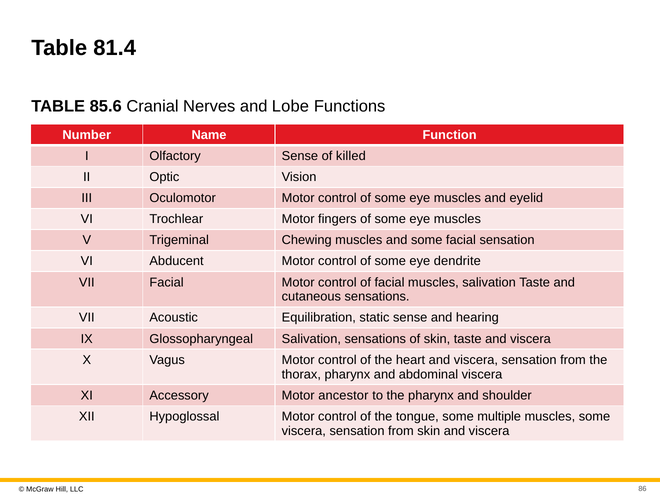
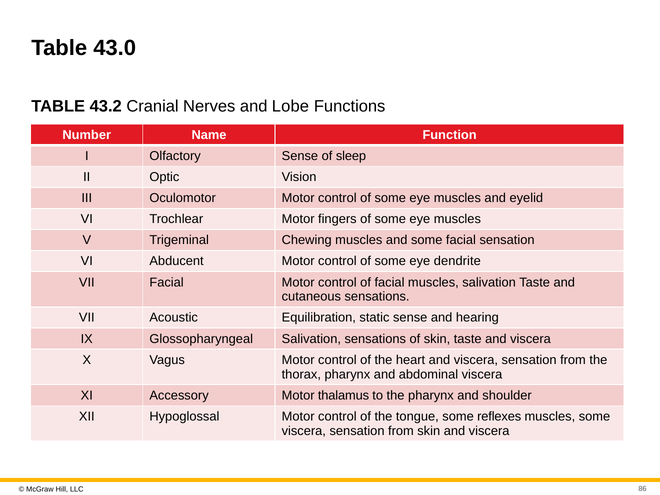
81.4: 81.4 -> 43.0 (115, 48)
85.6: 85.6 -> 43.2 (106, 106)
killed: killed -> sleep (351, 156)
ancestor: ancestor -> thalamus (343, 395)
multiple: multiple -> reflexes (499, 416)
